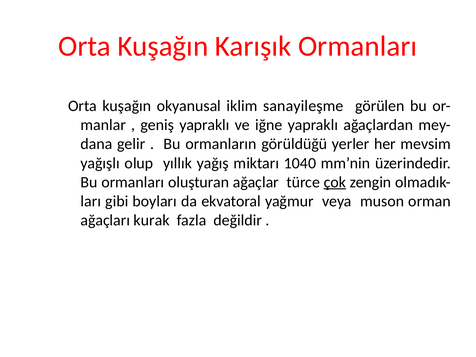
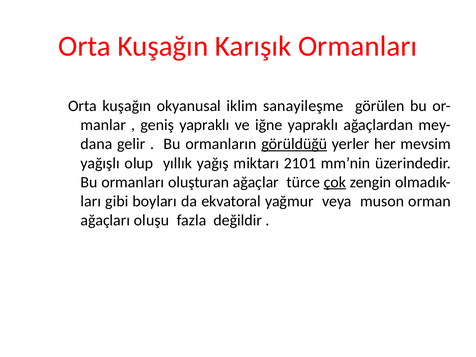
görüldüğü underline: none -> present (294, 144)
1040: 1040 -> 2101 (300, 163)
kurak: kurak -> oluşu (152, 220)
